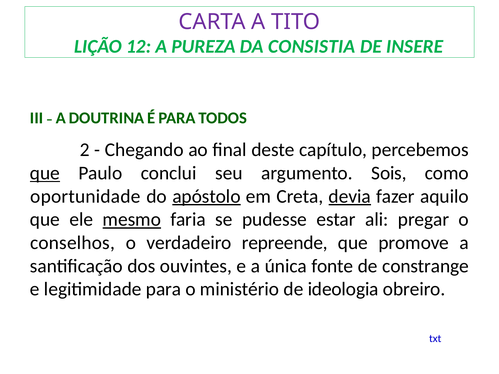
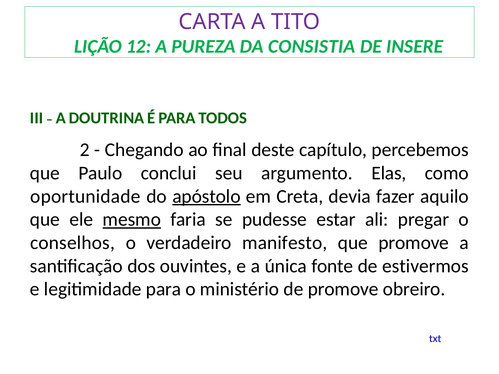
que underline: present -> none (45, 173)
Sois: Sois -> Elas (389, 173)
devia underline: present -> none (350, 196)
repreende: repreende -> manifesto (285, 243)
constrange: constrange -> estivermos (426, 266)
de ideologia: ideologia -> promove (343, 289)
